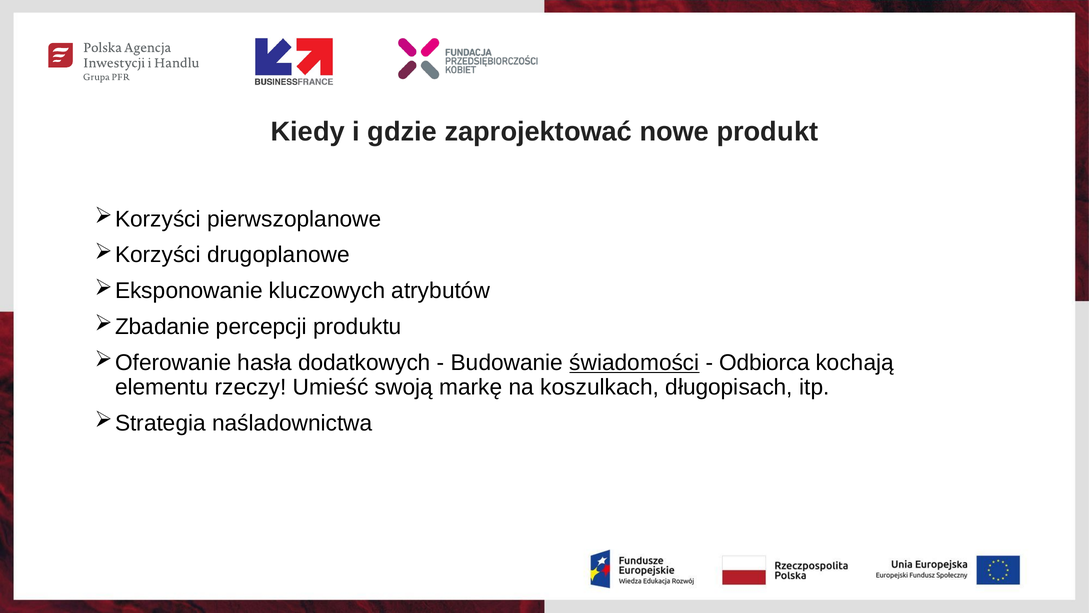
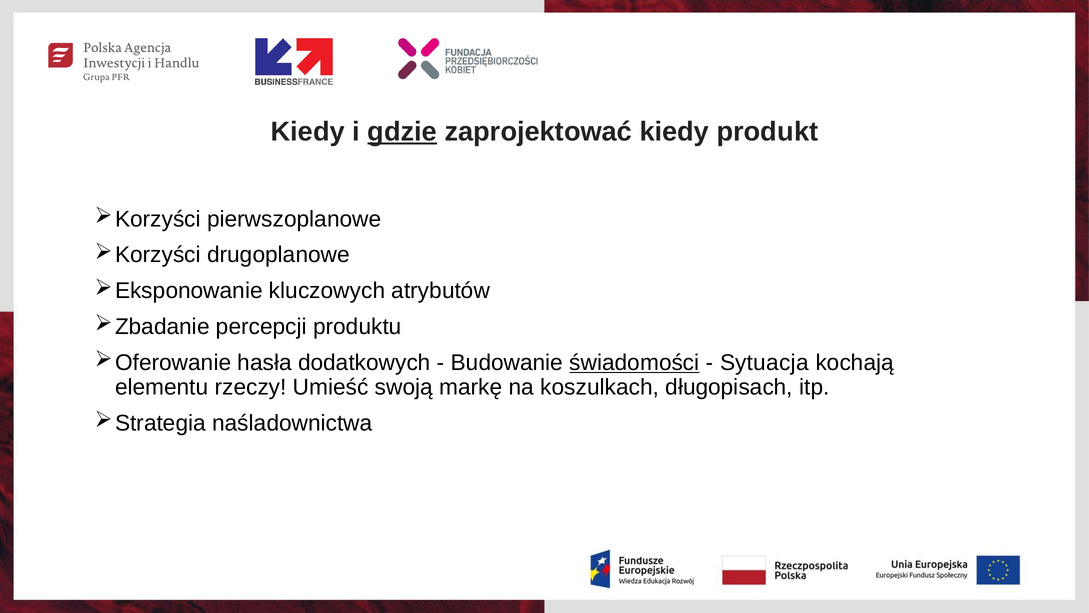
gdzie underline: none -> present (402, 132)
zaprojektować nowe: nowe -> kiedy (674, 132)
Odbiorca: Odbiorca -> Sytuacja (764, 362)
